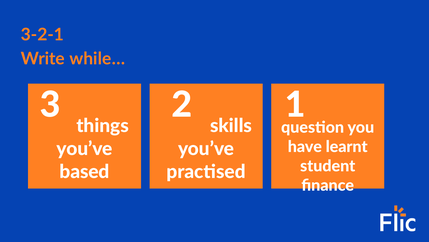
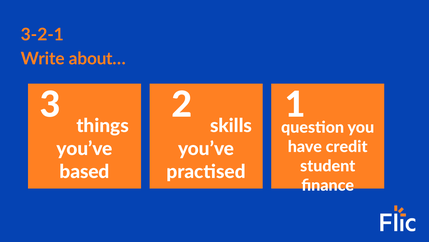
while…: while… -> about… (97, 59)
learnt: learnt -> credit (347, 146)
